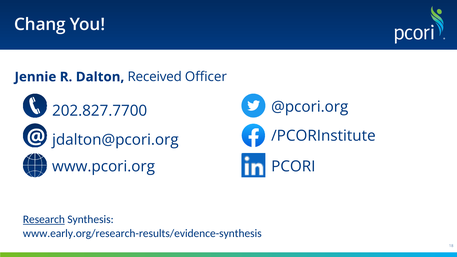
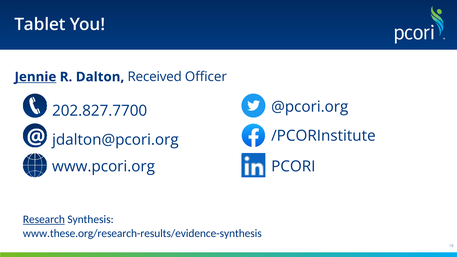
Chang: Chang -> Tablet (40, 25)
Jennie underline: none -> present (35, 77)
www.early.org/research-results/evidence-synthesis: www.early.org/research-results/evidence-synthesis -> www.these.org/research-results/evidence-synthesis (142, 233)
